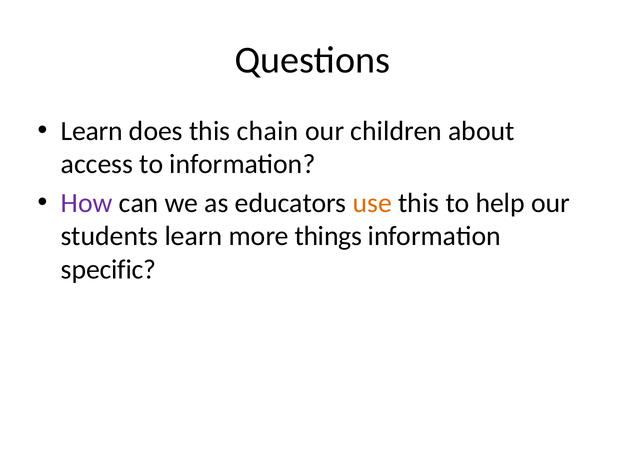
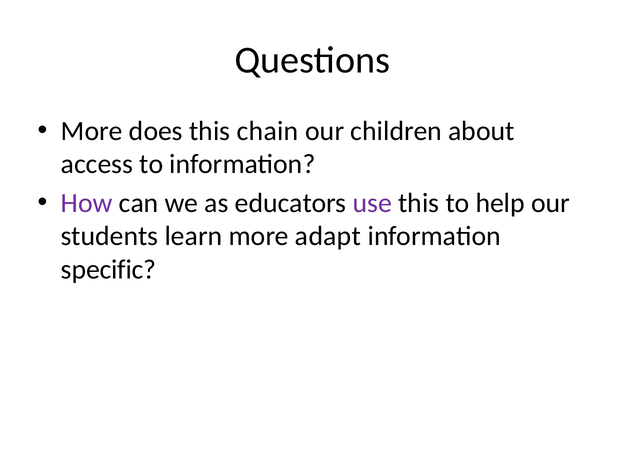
Learn: Learn -> More (92, 131)
use colour: orange -> purple (372, 203)
things: things -> adapt (328, 237)
